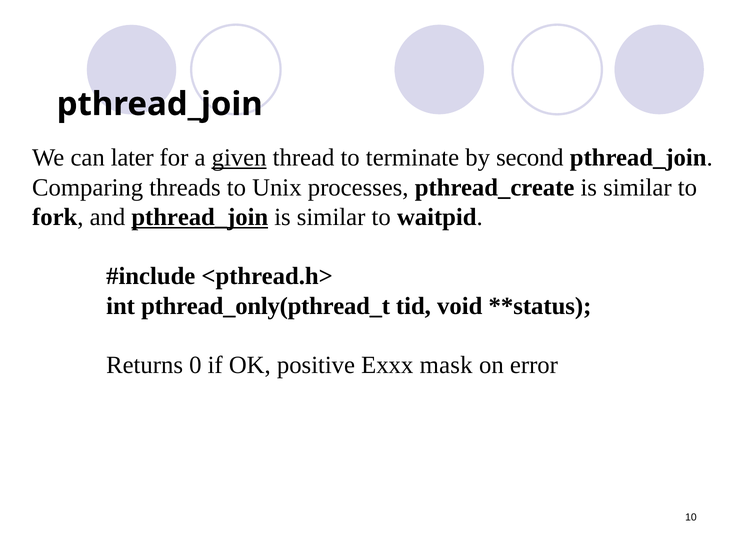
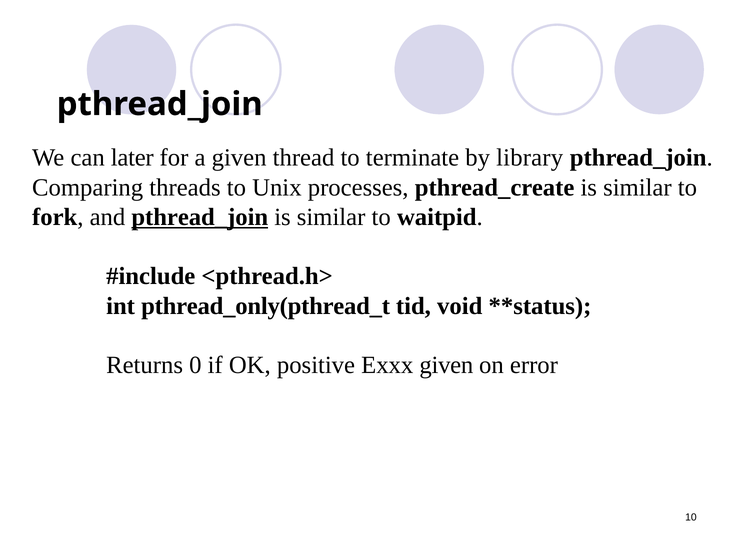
given underline: present -> none (239, 158)
second: second -> library (530, 158)
Exxx mask: mask -> given (446, 365)
